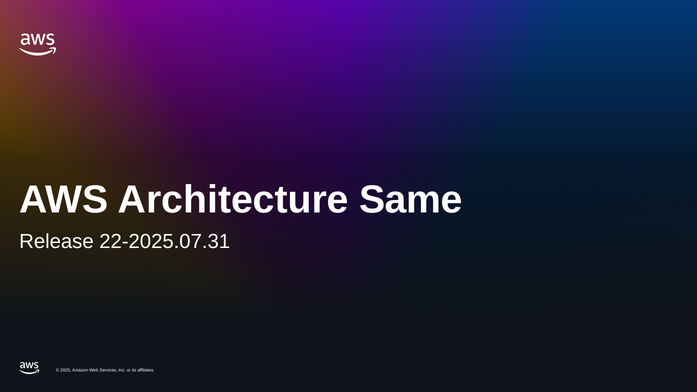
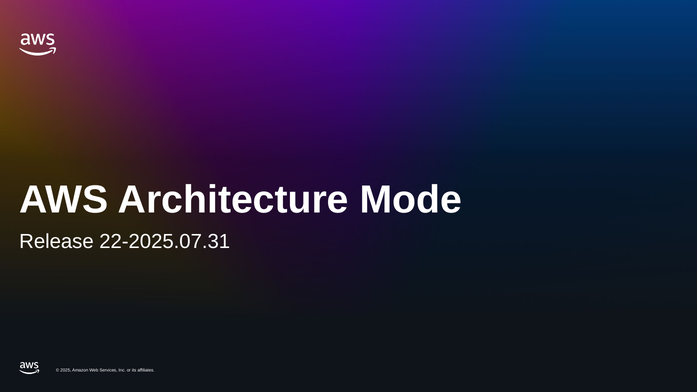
Same: Same -> Mode (411, 200)
